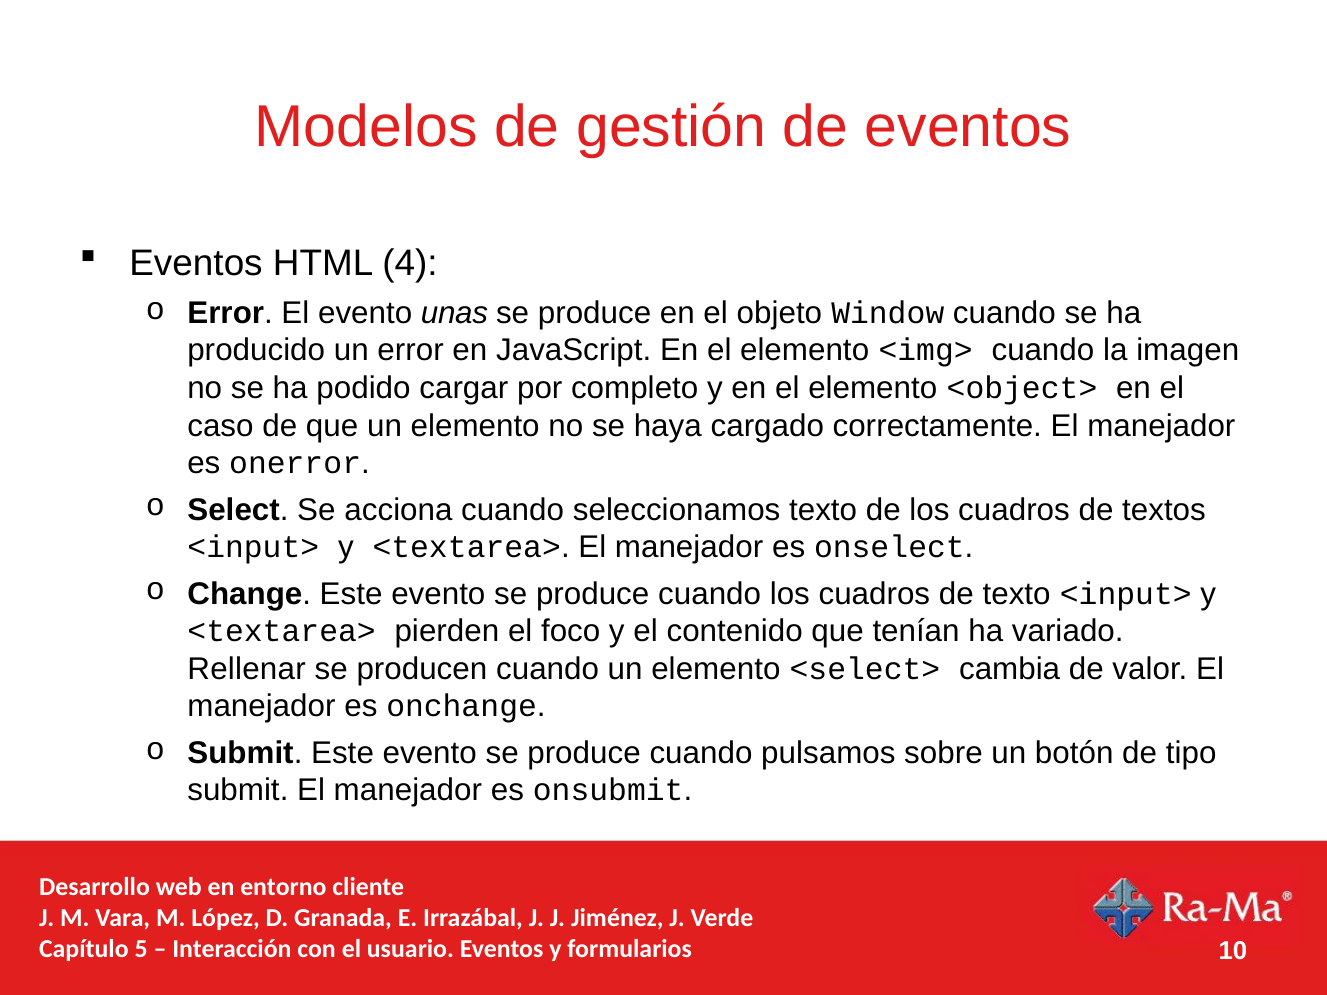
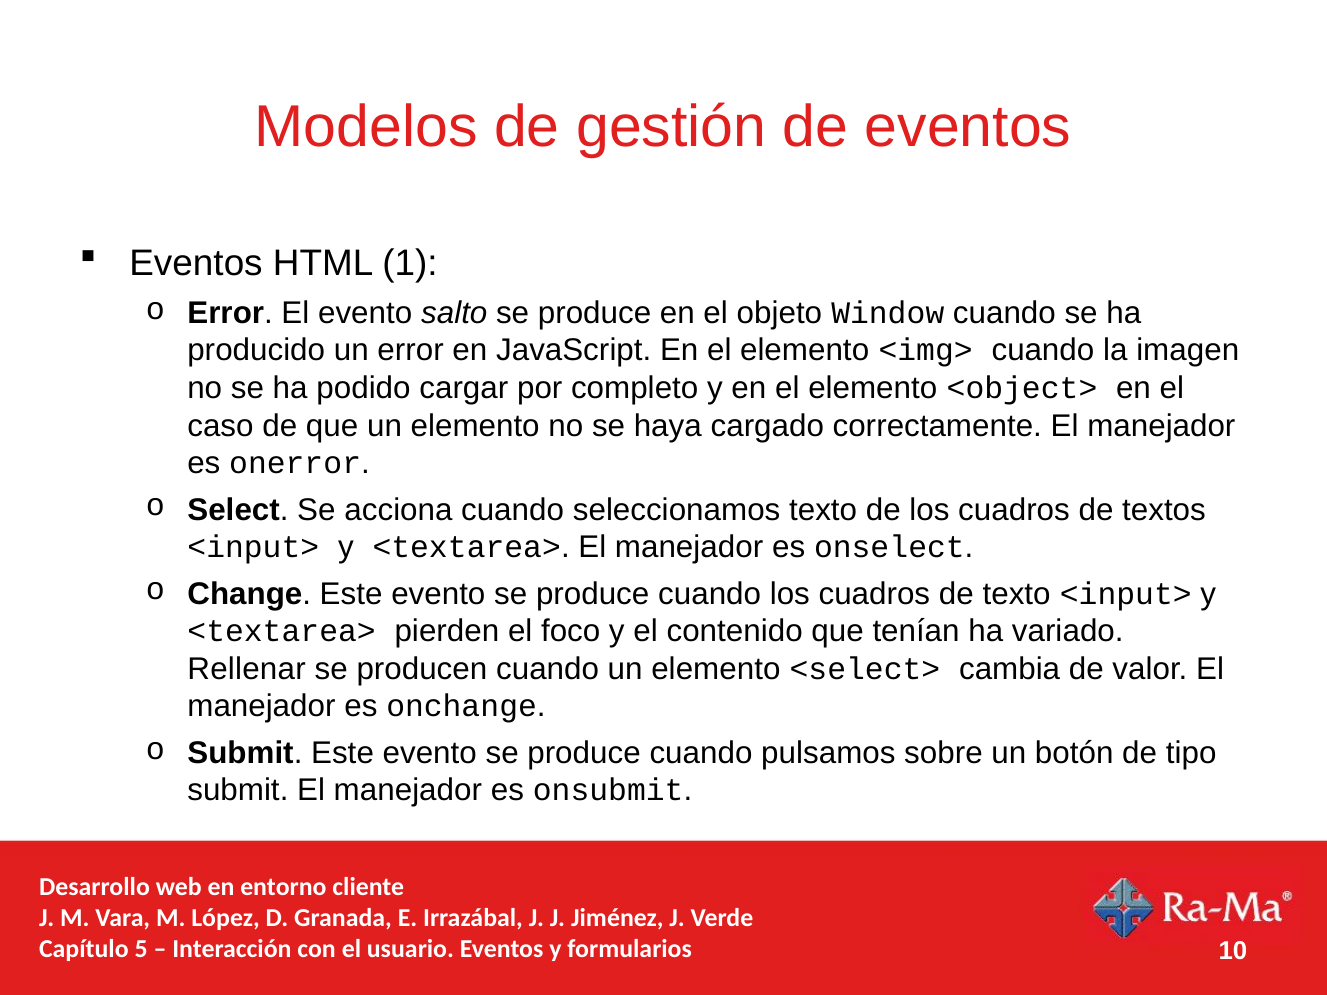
4: 4 -> 1 (410, 264)
unas: unas -> salto (454, 313)
